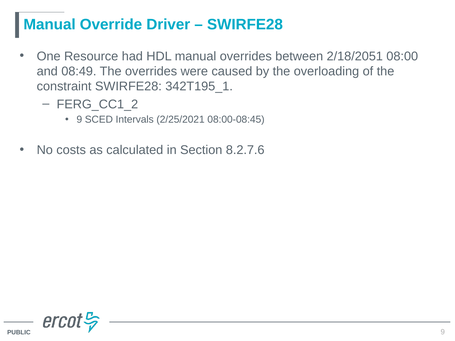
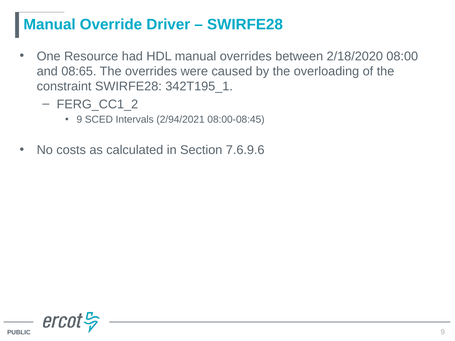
2/18/2051: 2/18/2051 -> 2/18/2020 (355, 56)
08:49: 08:49 -> 08:65 (79, 71)
2/25/2021: 2/25/2021 -> 2/94/2021 (181, 120)
8.2.7.6: 8.2.7.6 -> 7.6.9.6 (245, 150)
